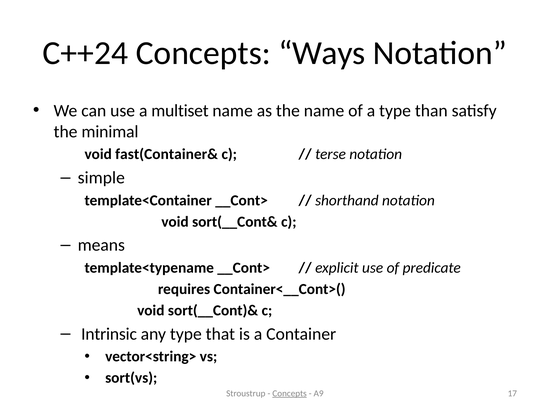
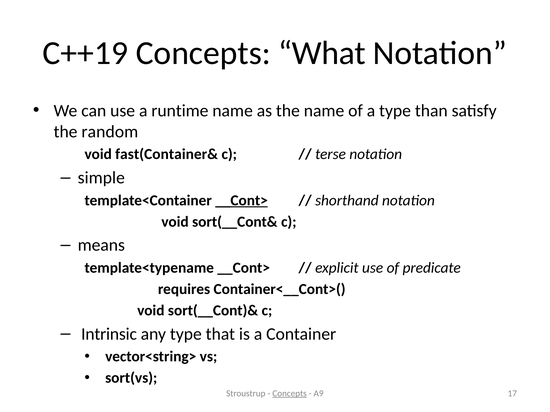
C++24: C++24 -> C++19 (85, 53)
Ways: Ways -> What (322, 53)
multiset: multiset -> runtime (180, 111)
minimal: minimal -> random (110, 132)
__Cont> underline: none -> present (242, 201)
